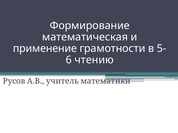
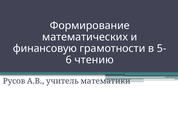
математическая: математическая -> математических (85, 37)
применение: применение -> финансовую (45, 49)
